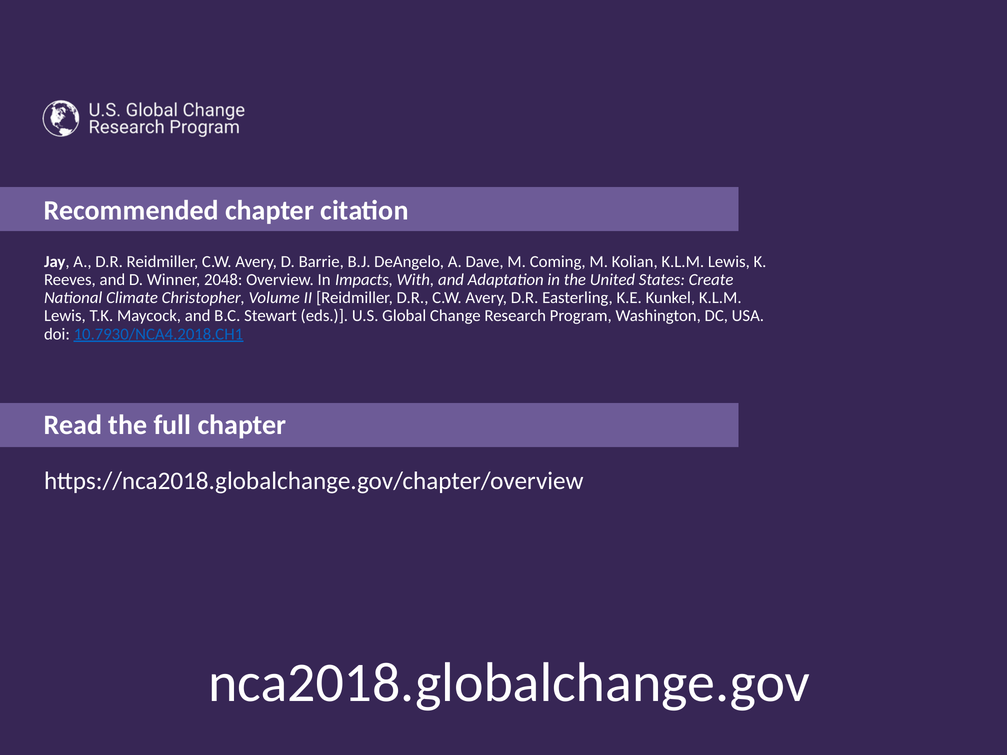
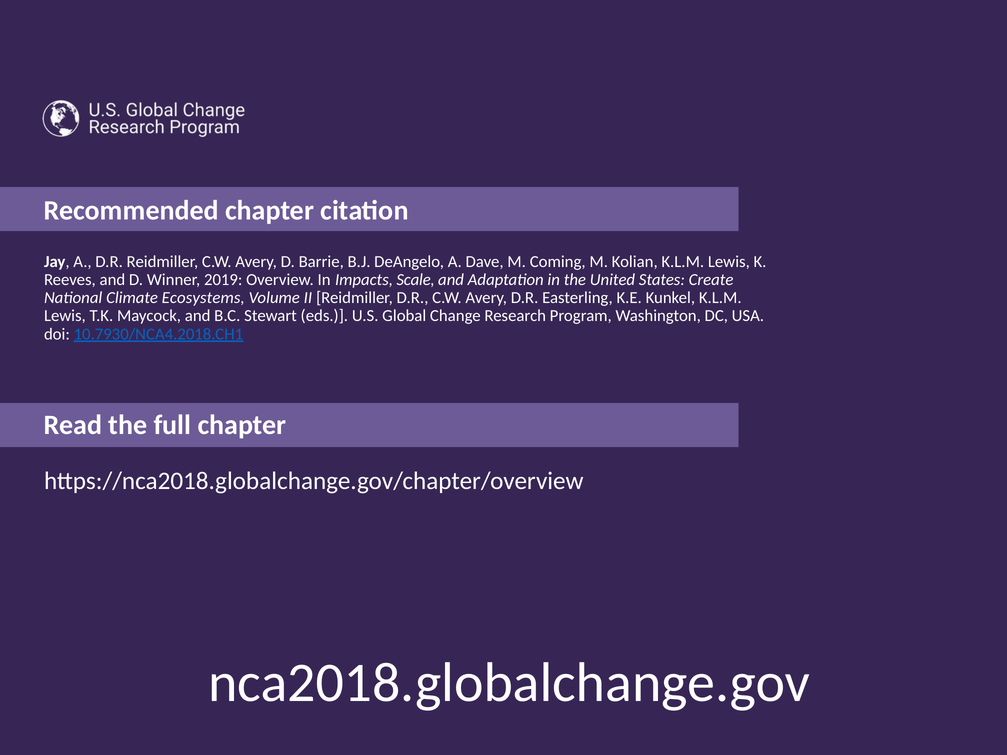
2048: 2048 -> 2019 (223, 280)
With: With -> Scale (416, 280)
Christopher: Christopher -> Ecosystems (203, 298)
